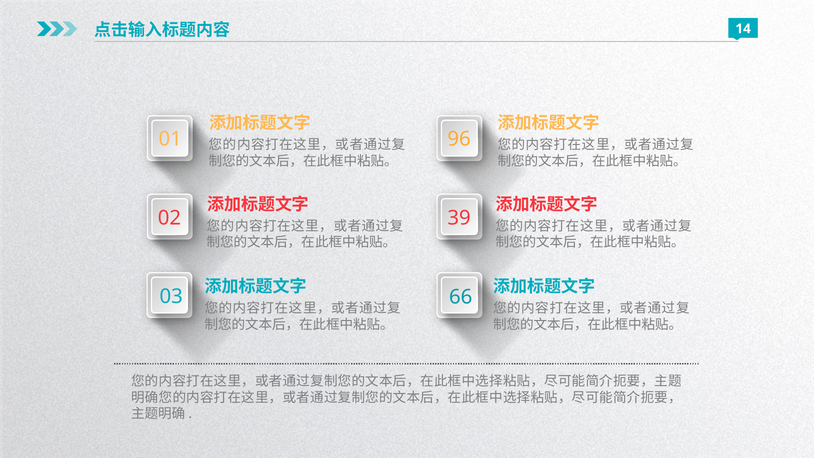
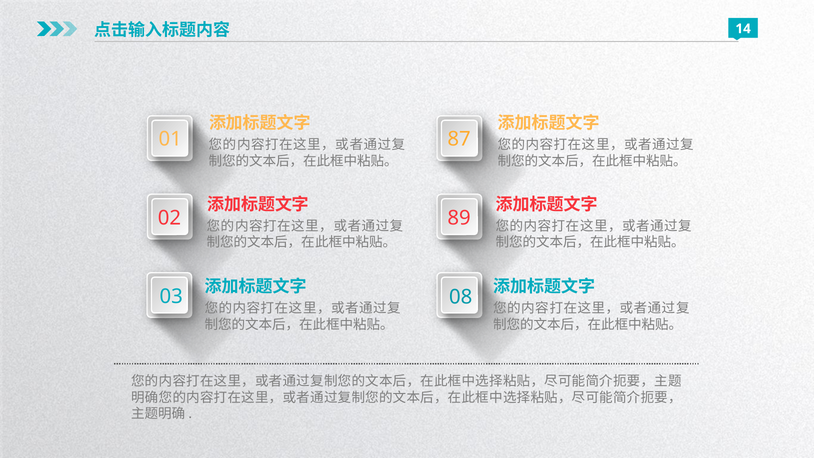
96: 96 -> 87 (459, 139)
39: 39 -> 89 (459, 218)
66: 66 -> 08 (461, 297)
